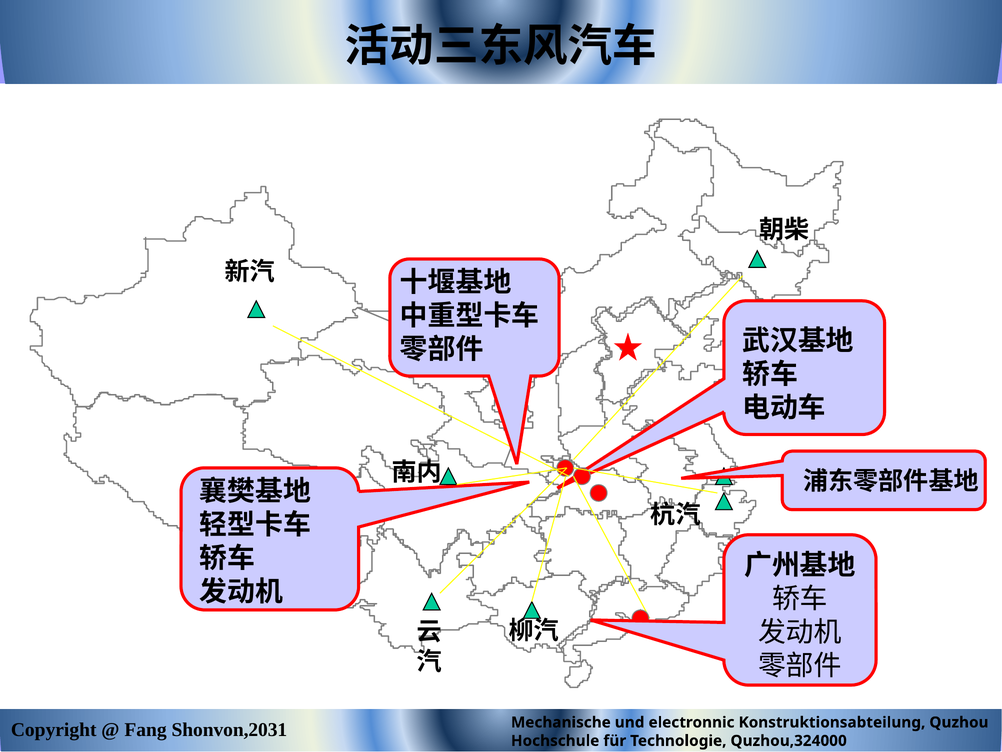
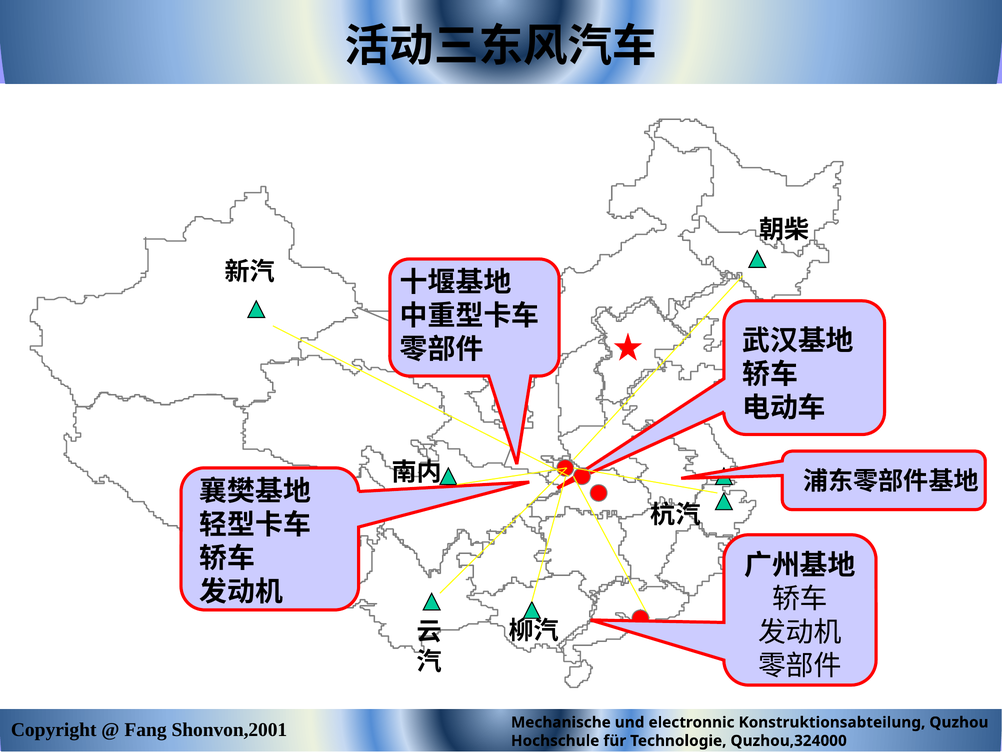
Shonvon,2031: Shonvon,2031 -> Shonvon,2001 (229, 729)
